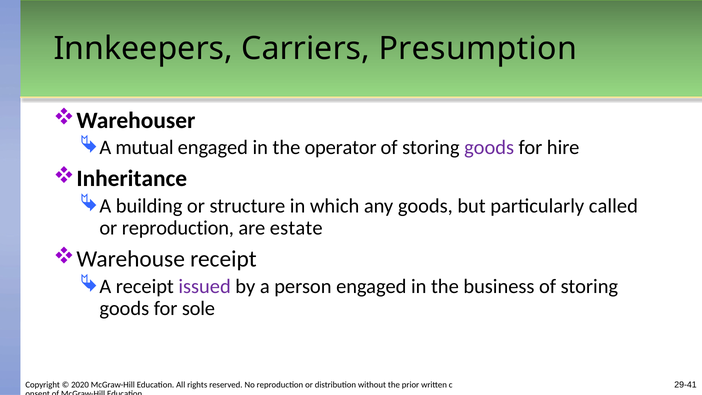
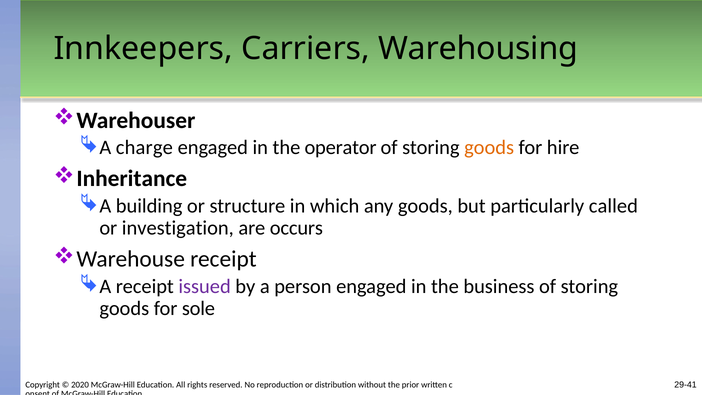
Presumption: Presumption -> Warehousing (478, 48)
mutual: mutual -> charge (144, 148)
goods colour: purple -> orange (489, 148)
or reproduction: reproduction -> investigation (178, 228)
estate: estate -> occurs (296, 228)
